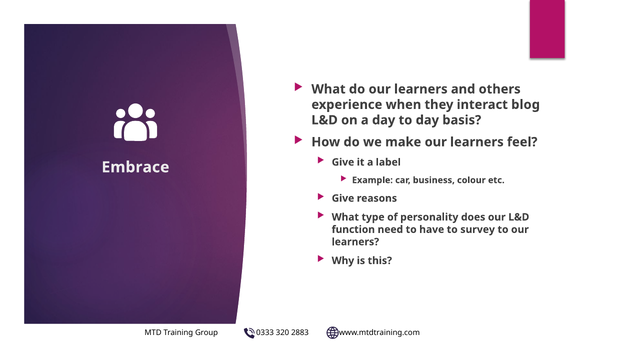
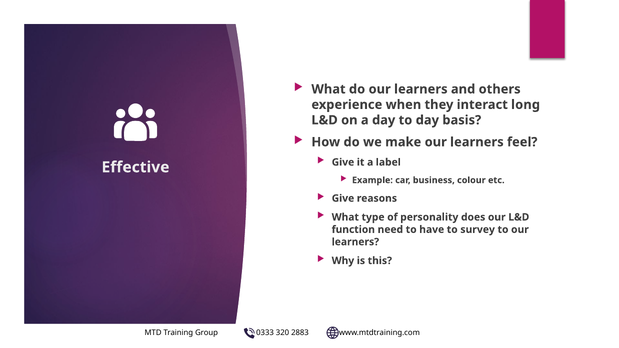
blog: blog -> long (526, 105)
Embrace: Embrace -> Effective (135, 167)
